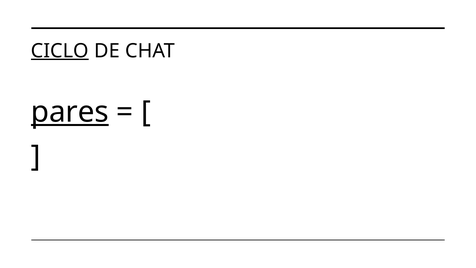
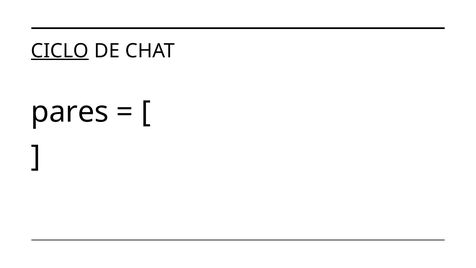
pares underline: present -> none (70, 112)
